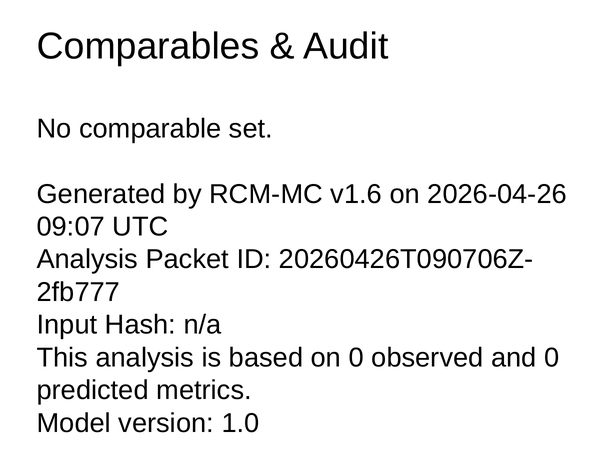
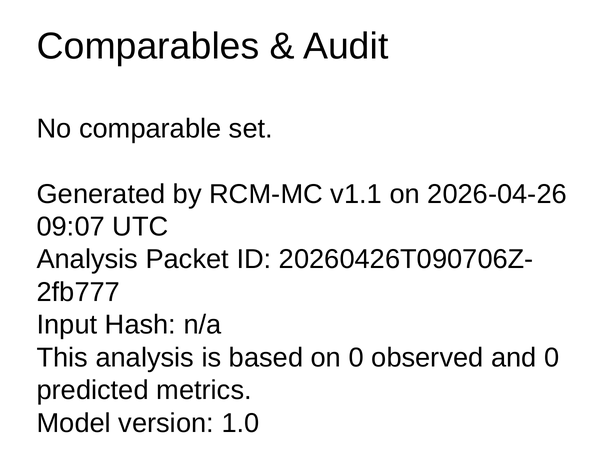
v1.6: v1.6 -> v1.1 (356, 194)
